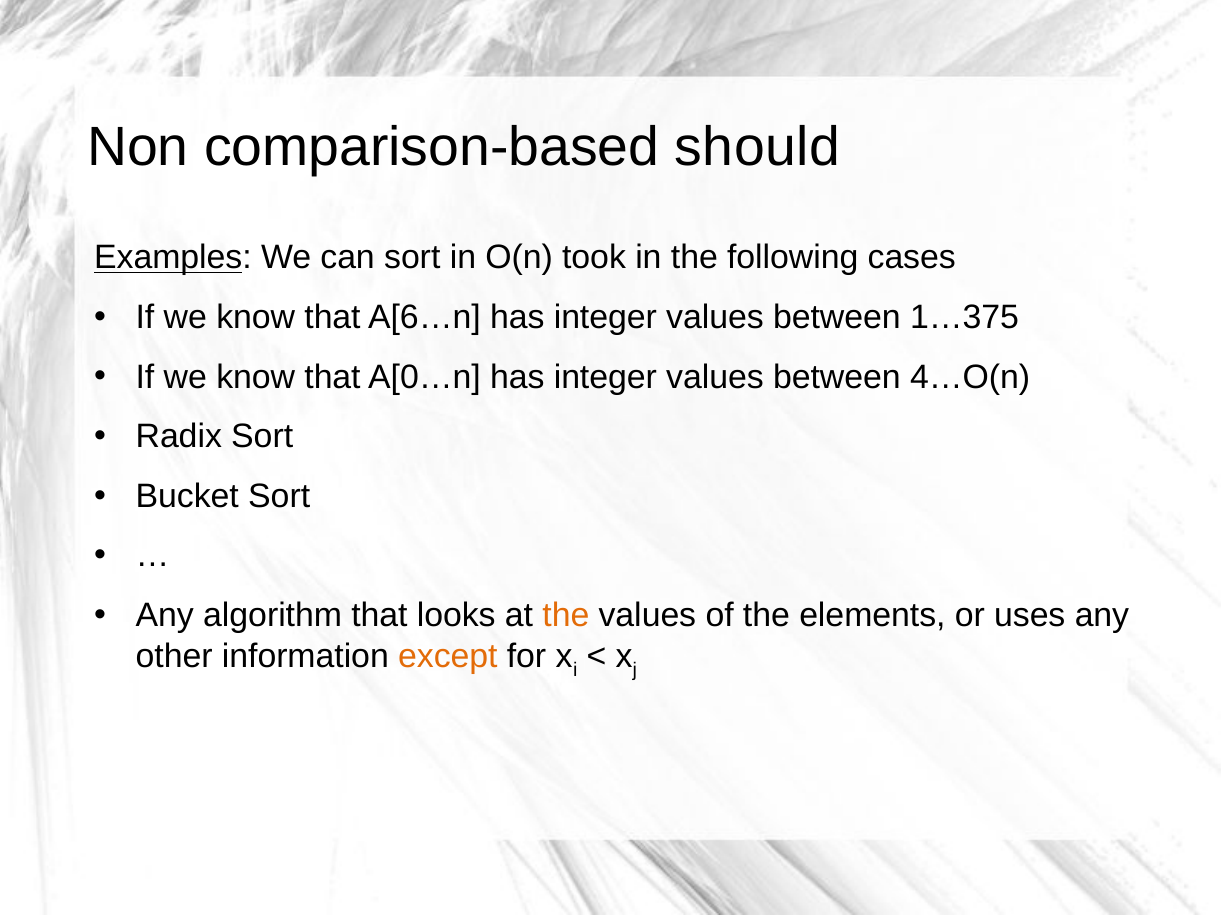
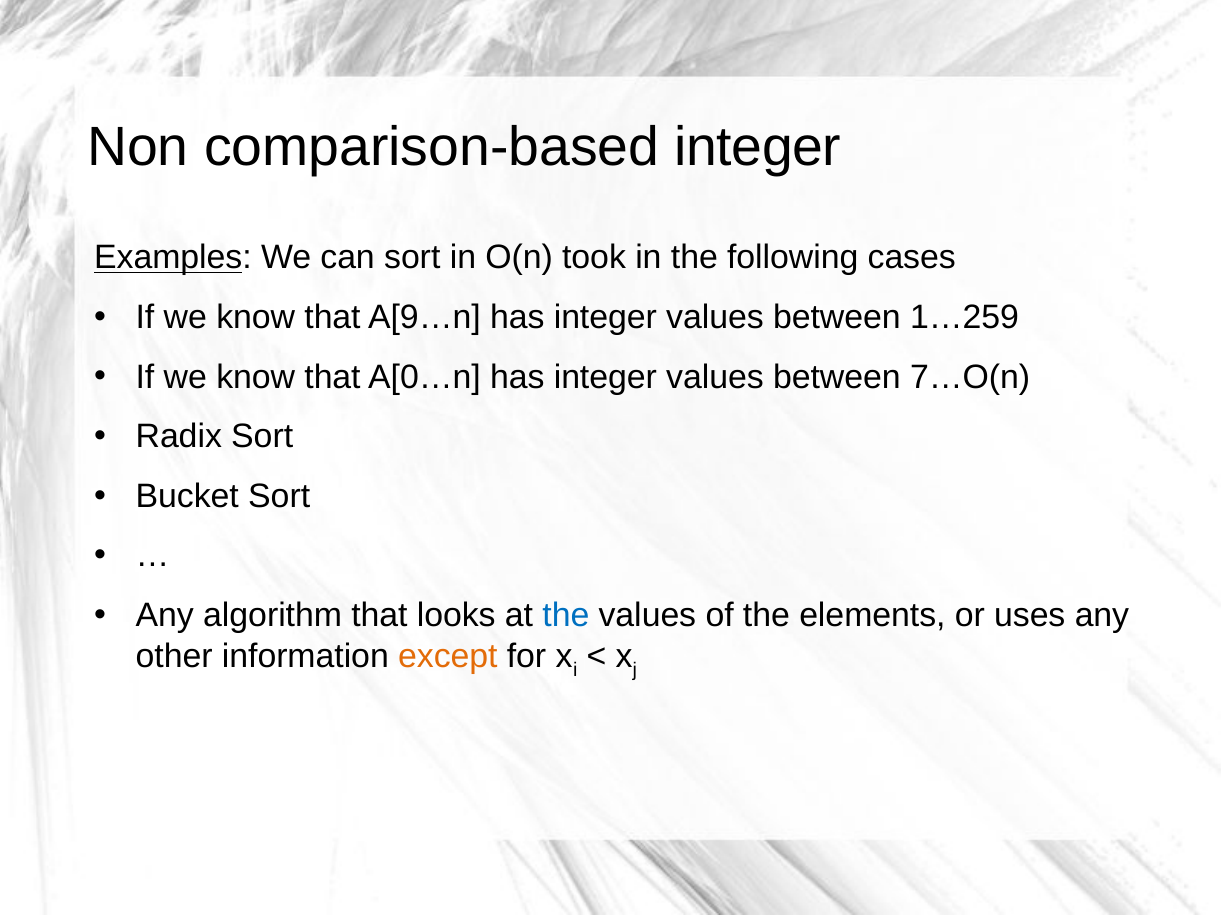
comparison-based should: should -> integer (758, 147)
A[6…n: A[6…n -> A[9…n (424, 317)
1…375: 1…375 -> 1…259 (965, 317)
4…O(n: 4…O(n -> 7…O(n (970, 377)
the colour: orange -> blue (566, 616)
